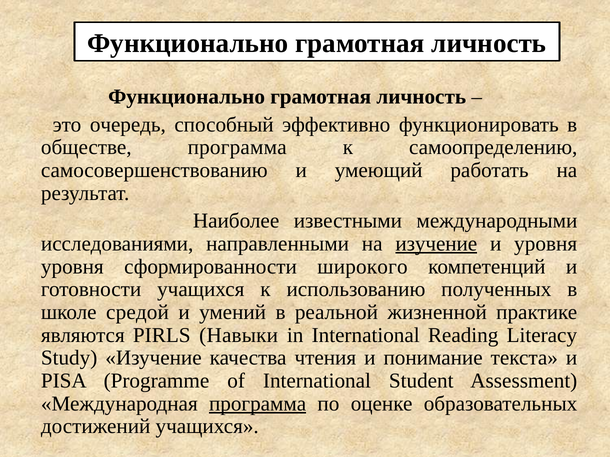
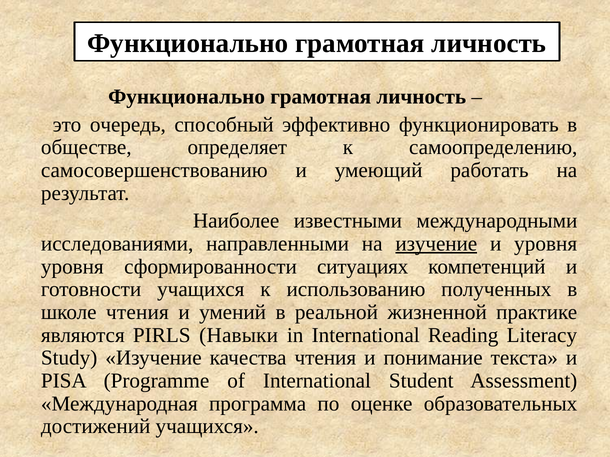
обществе программа: программа -> определяет (237, 148)
широкого: широкого -> ситуациях (363, 267)
школе средой: средой -> чтения (137, 313)
программа underline: present -> none (258, 404)
